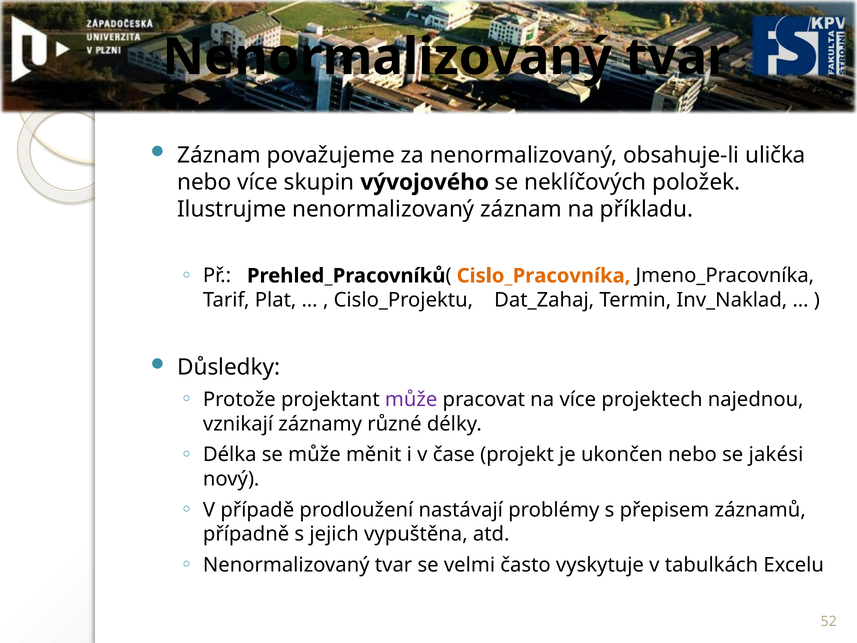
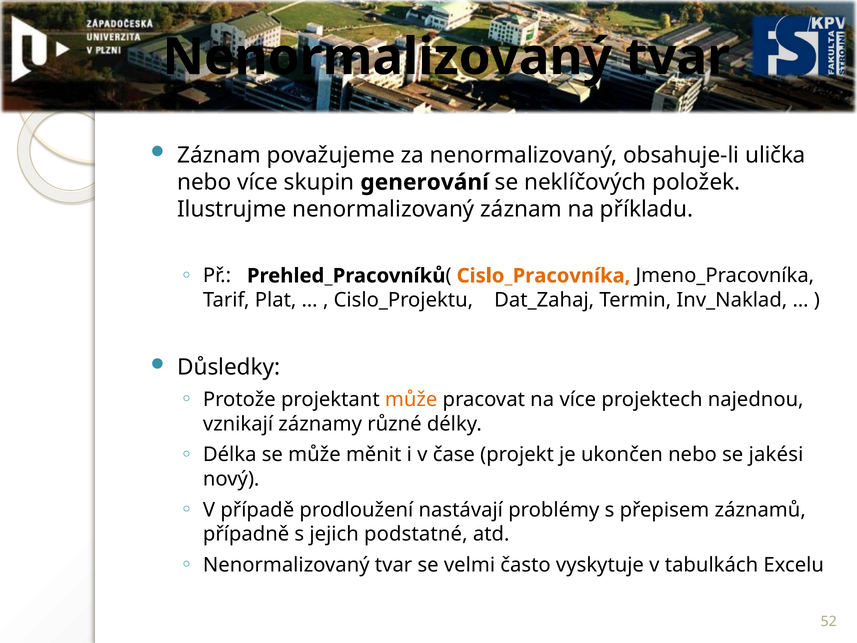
vývojového: vývojového -> generování (425, 182)
může colour: purple -> orange (411, 399)
vypuštěna: vypuštěna -> podstatné (416, 534)
